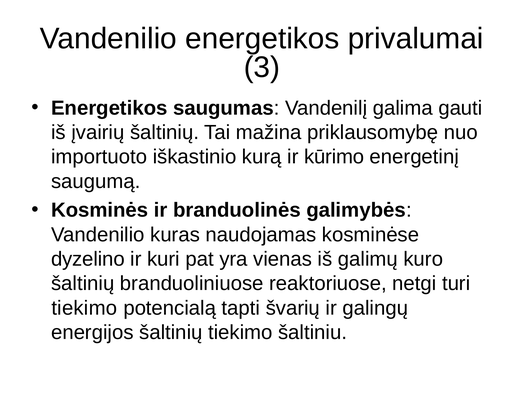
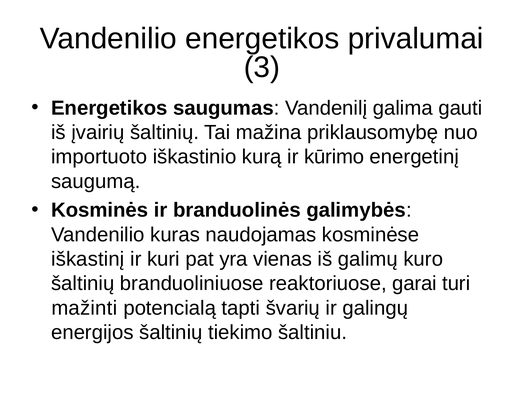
dyzelino: dyzelino -> iškastinį (88, 259)
netgi: netgi -> garai (414, 284)
tiekimo: tiekimo -> mažinti (84, 308)
